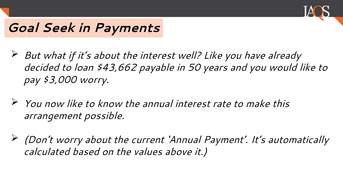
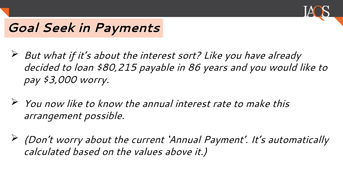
well: well -> sort (189, 56)
$43,662: $43,662 -> $80,215 (116, 68)
50: 50 -> 86 (194, 68)
